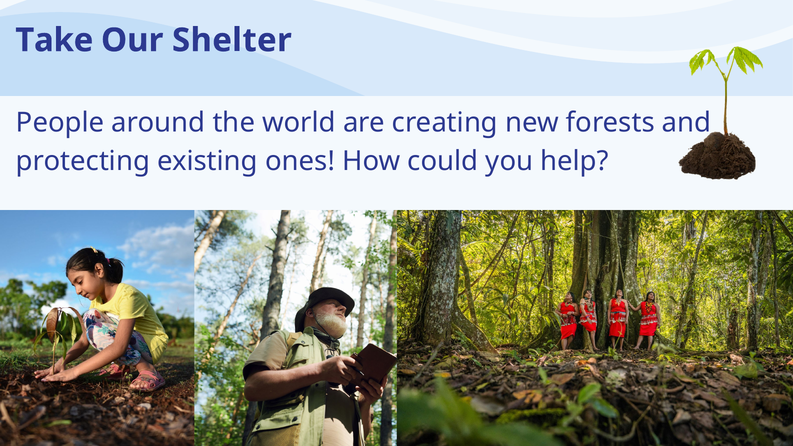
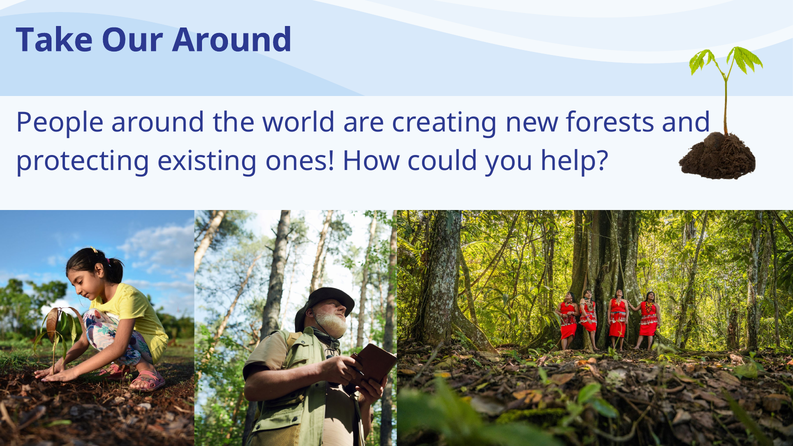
Our Shelter: Shelter -> Around (232, 40)
